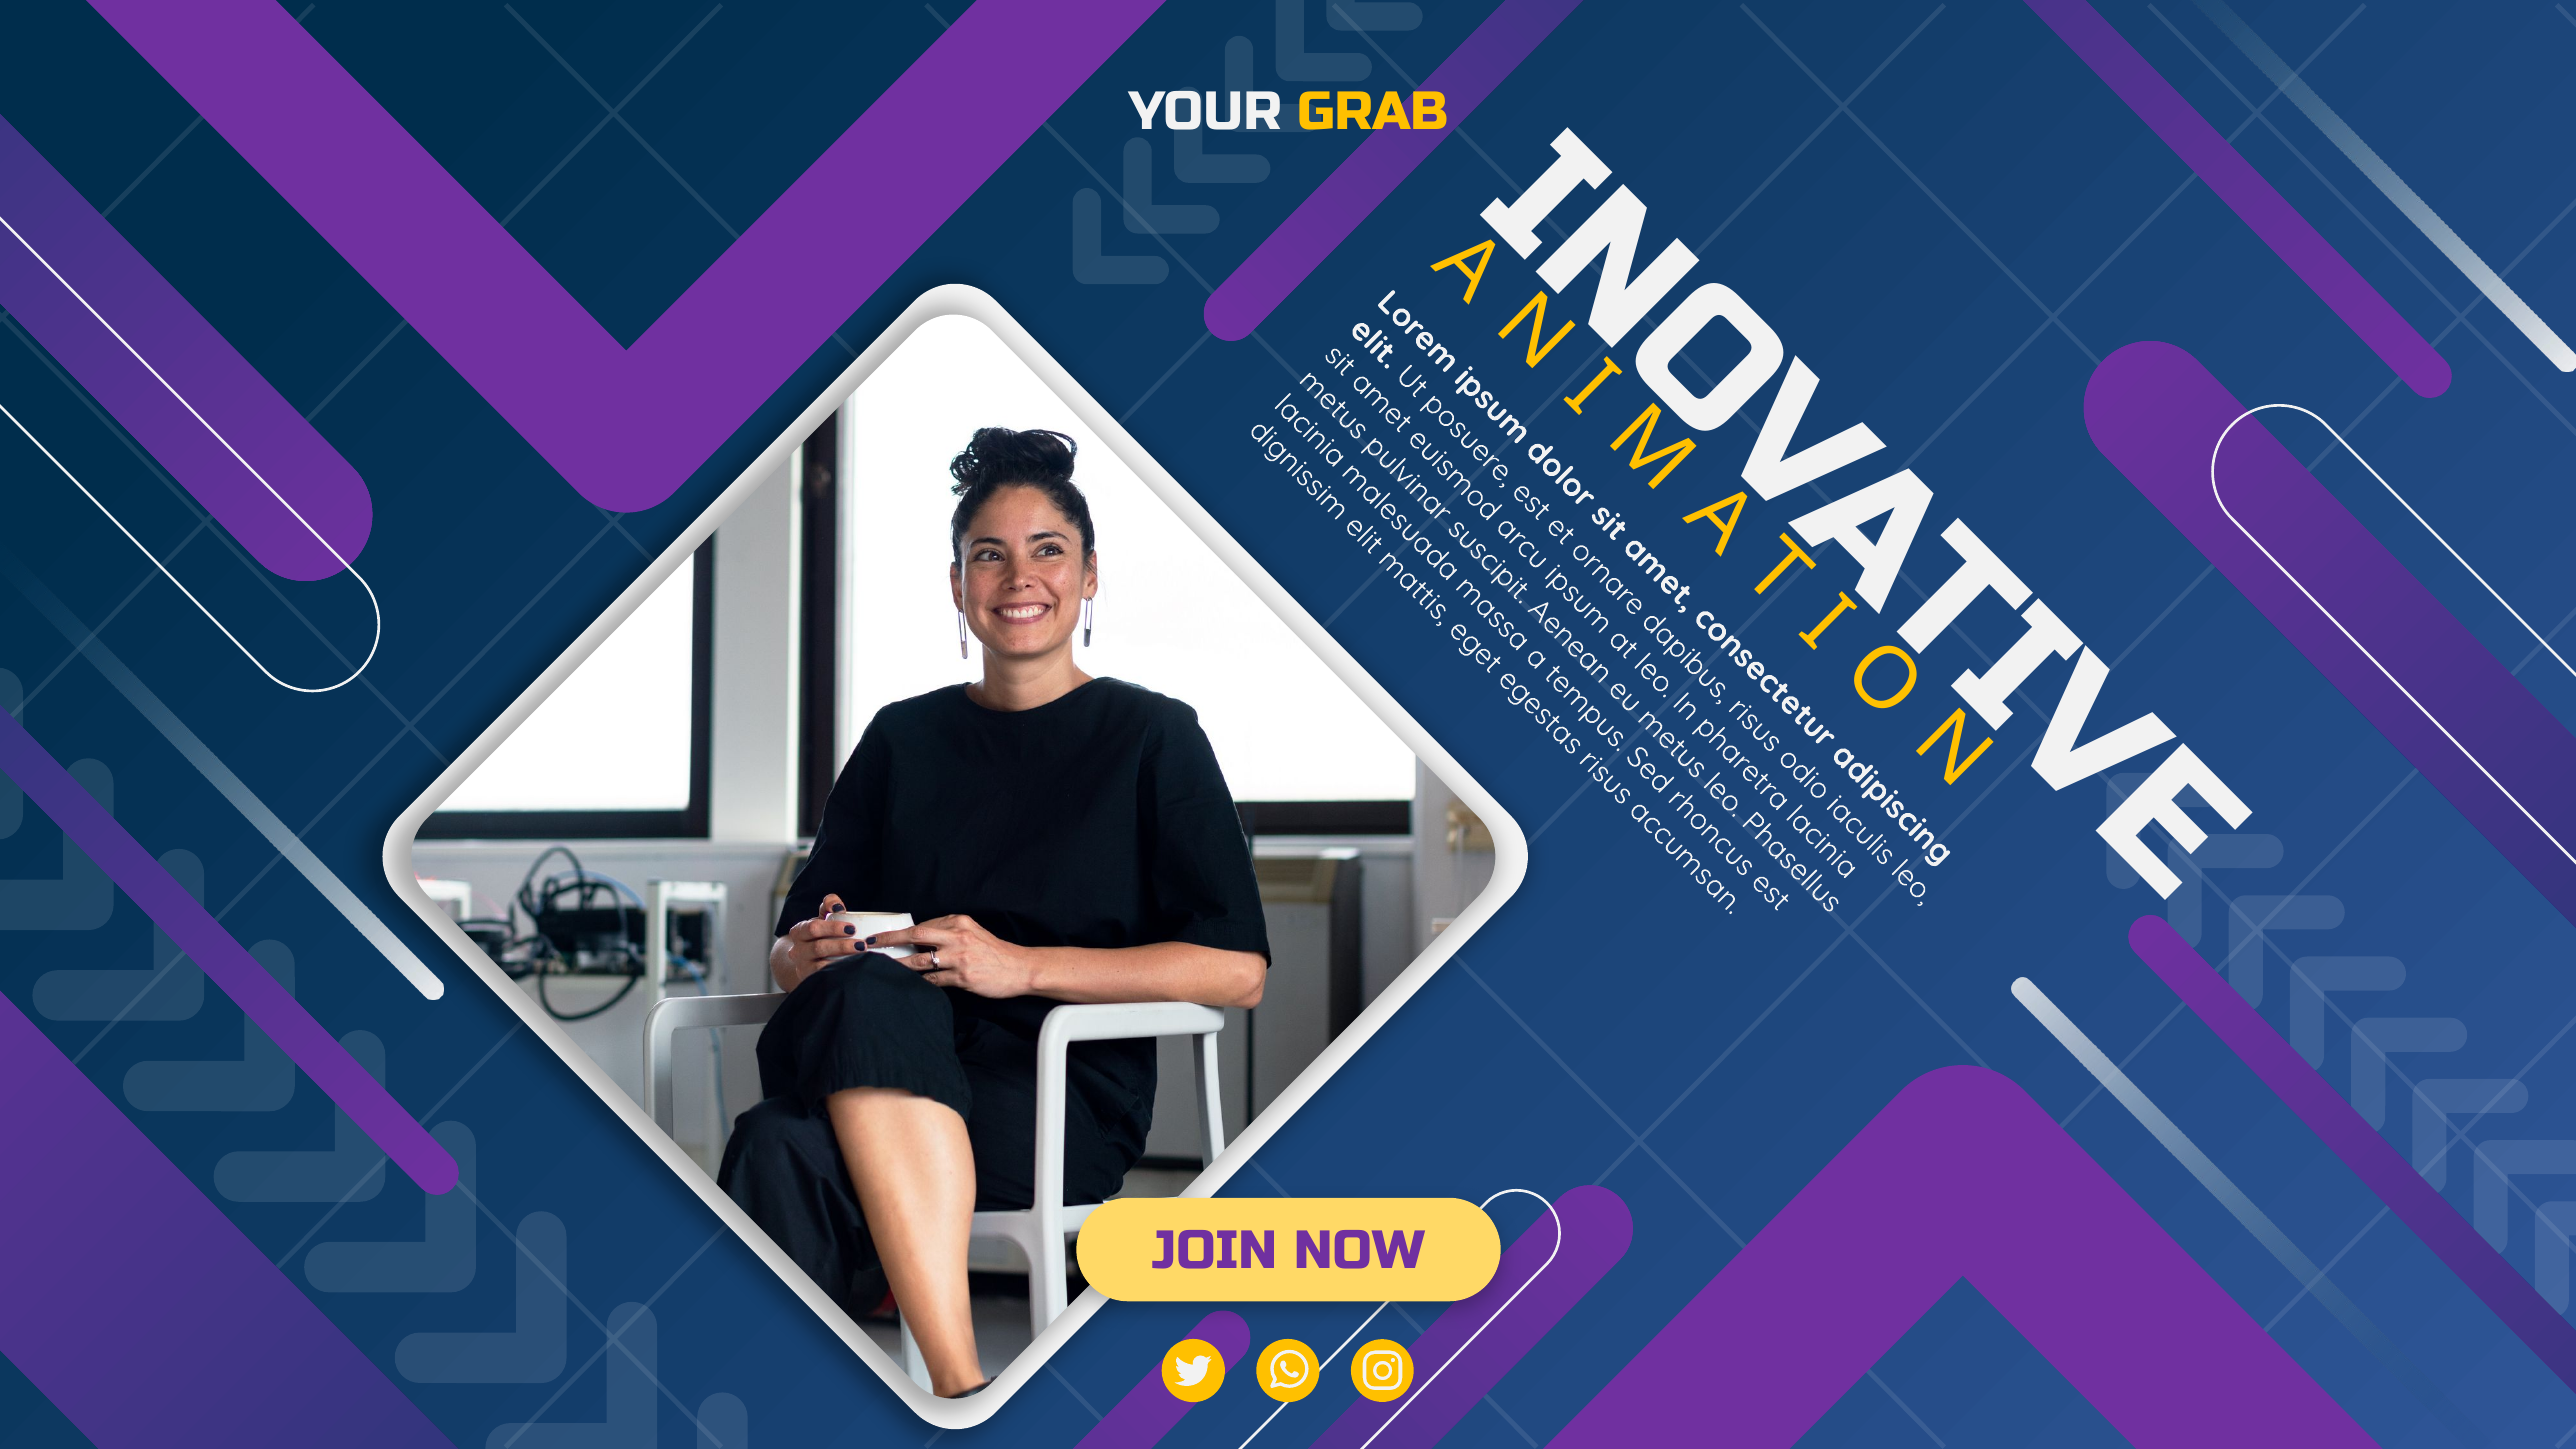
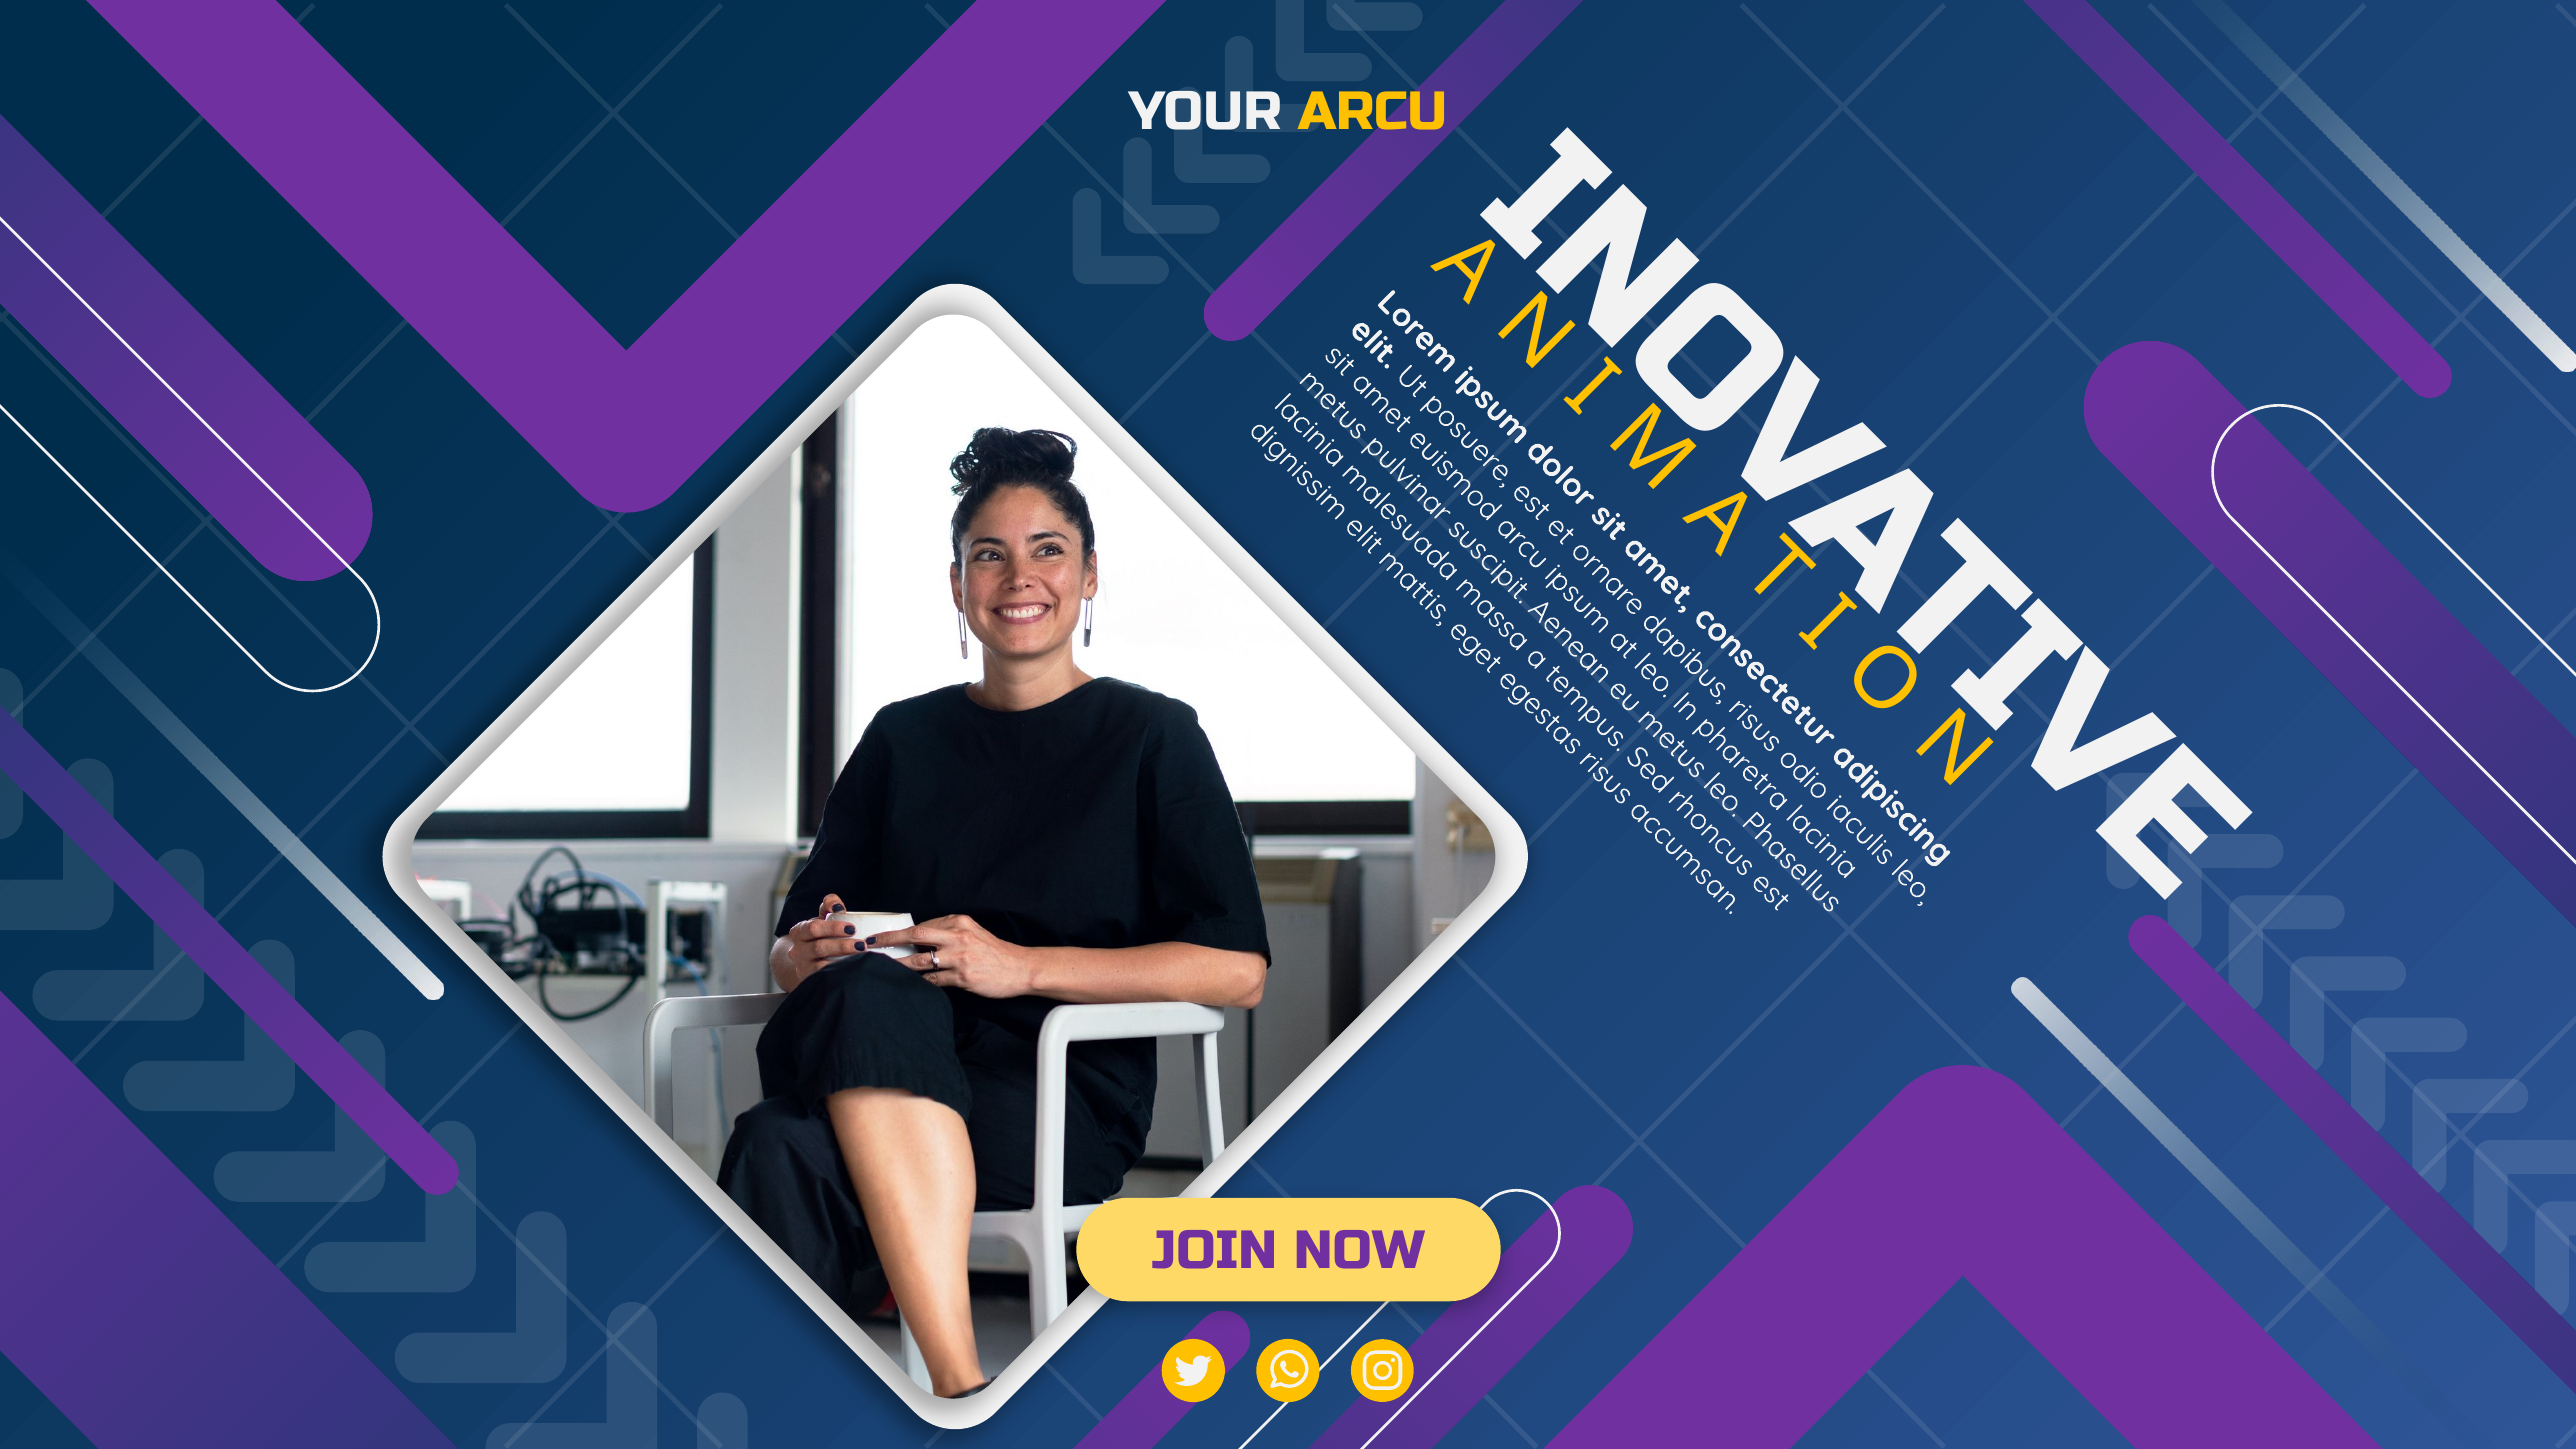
GRAB: GRAB -> ARCU (1373, 112)
